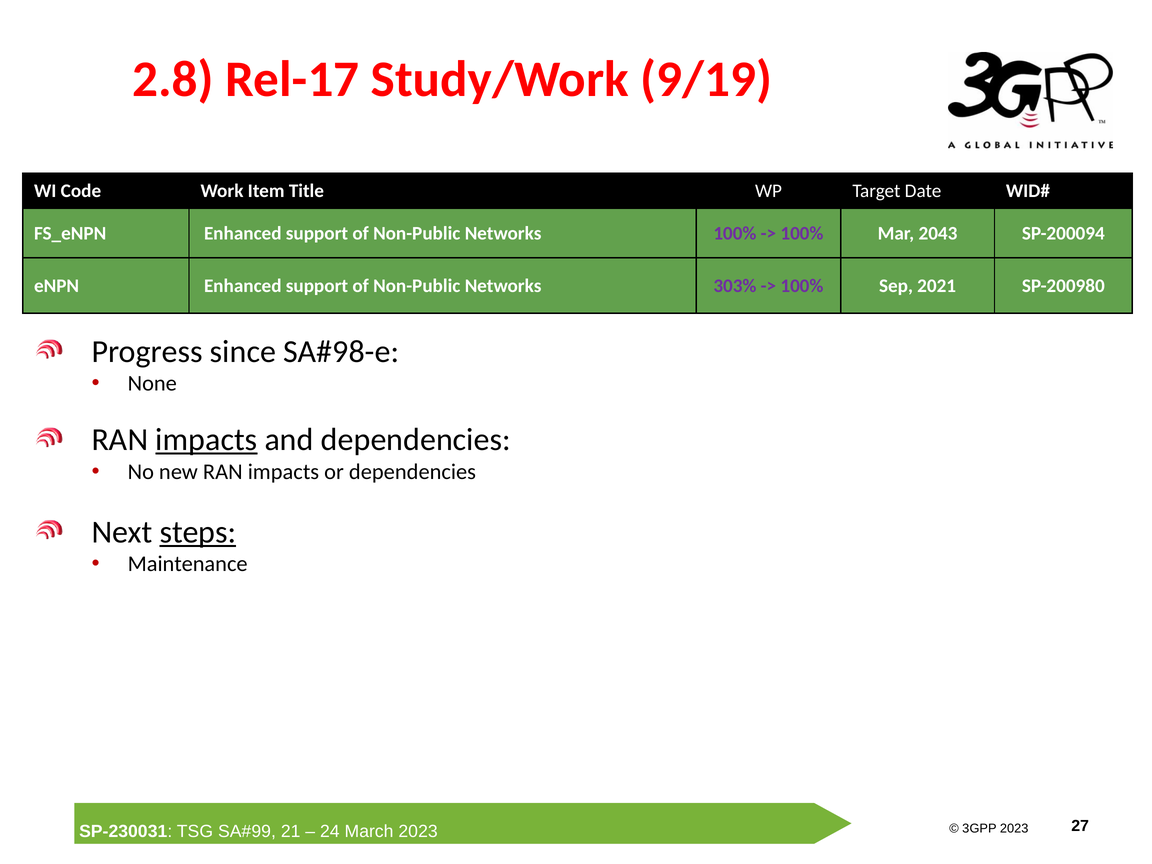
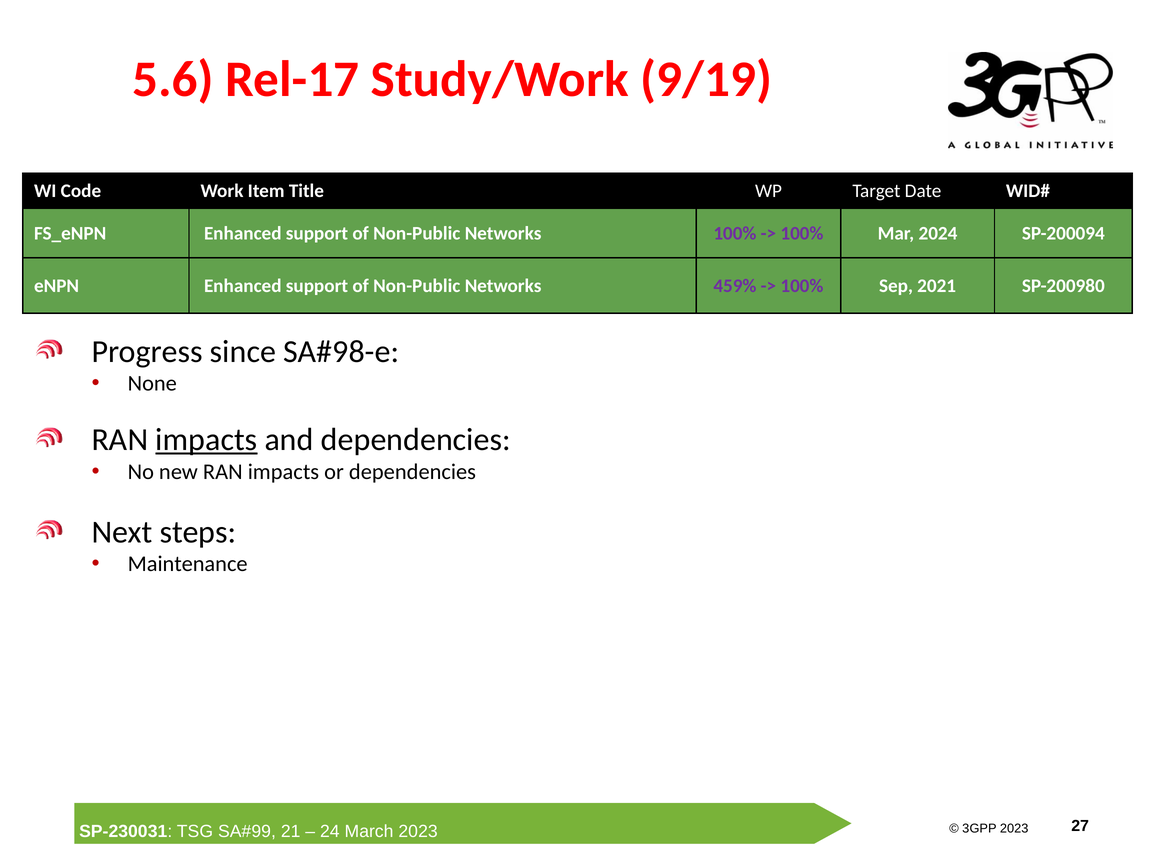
2.8: 2.8 -> 5.6 (173, 79)
2043: 2043 -> 2024 (938, 233)
303%: 303% -> 459% (735, 286)
steps underline: present -> none (198, 532)
